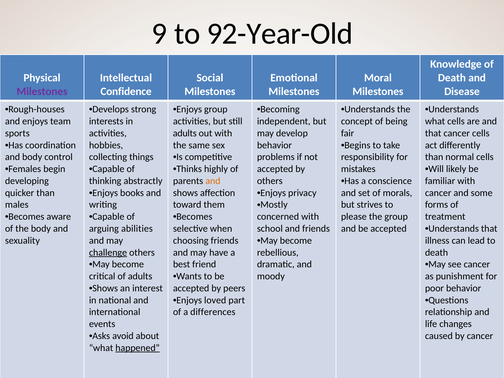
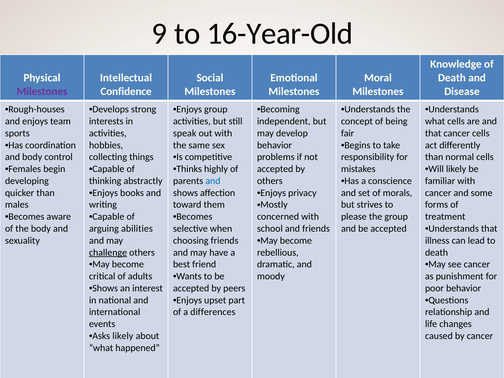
92-Year-Old: 92-Year-Old -> 16-Year-Old (280, 34)
adults: adults -> speak (185, 133)
and colour: orange -> blue (213, 181)
loved: loved -> upset (215, 300)
Asks avoid: avoid -> likely (123, 336)
happened underline: present -> none (138, 348)
